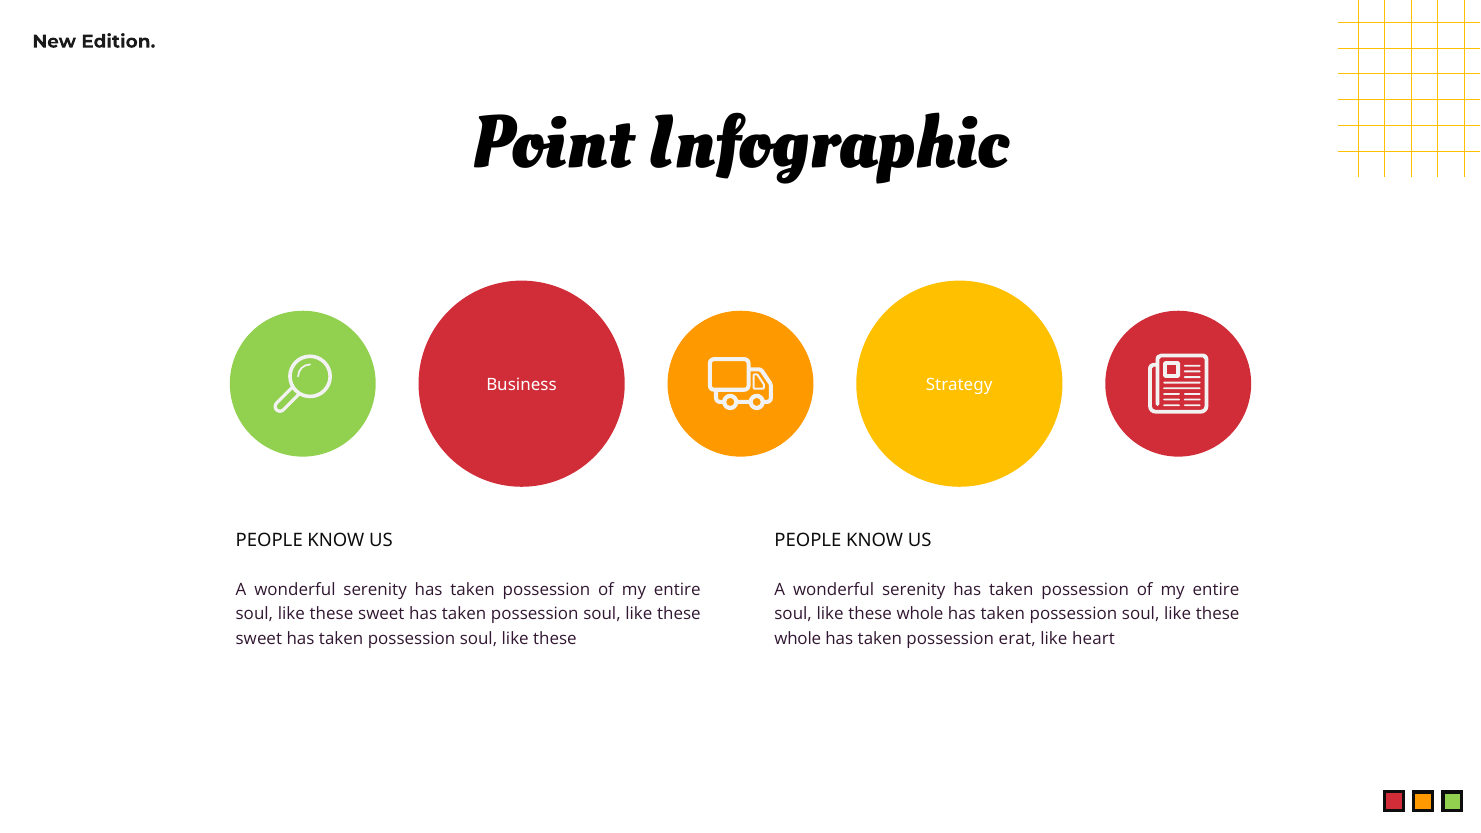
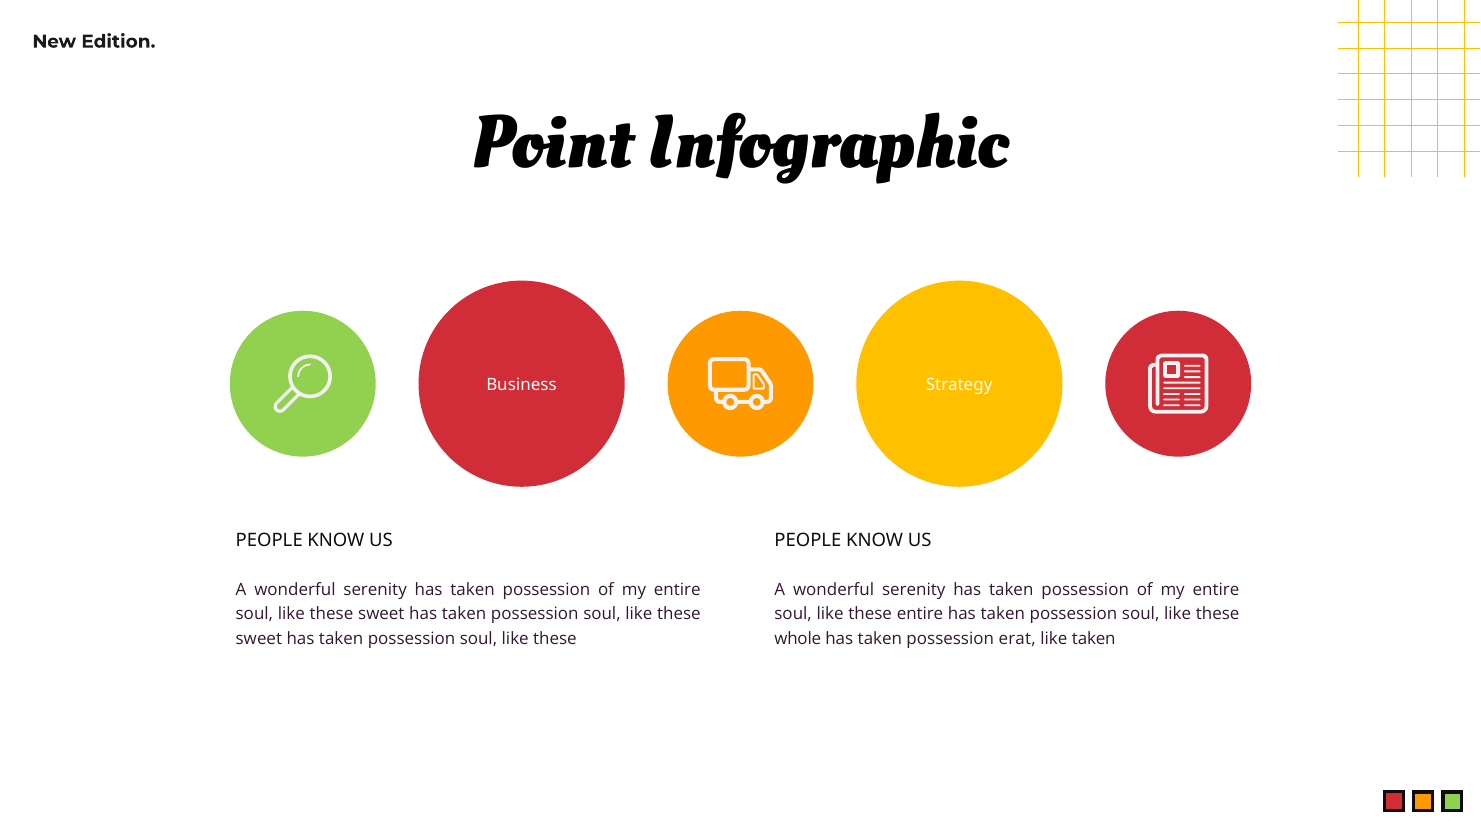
whole: whole -> entire (920, 614)
like heart: heart -> taken (1094, 639)
